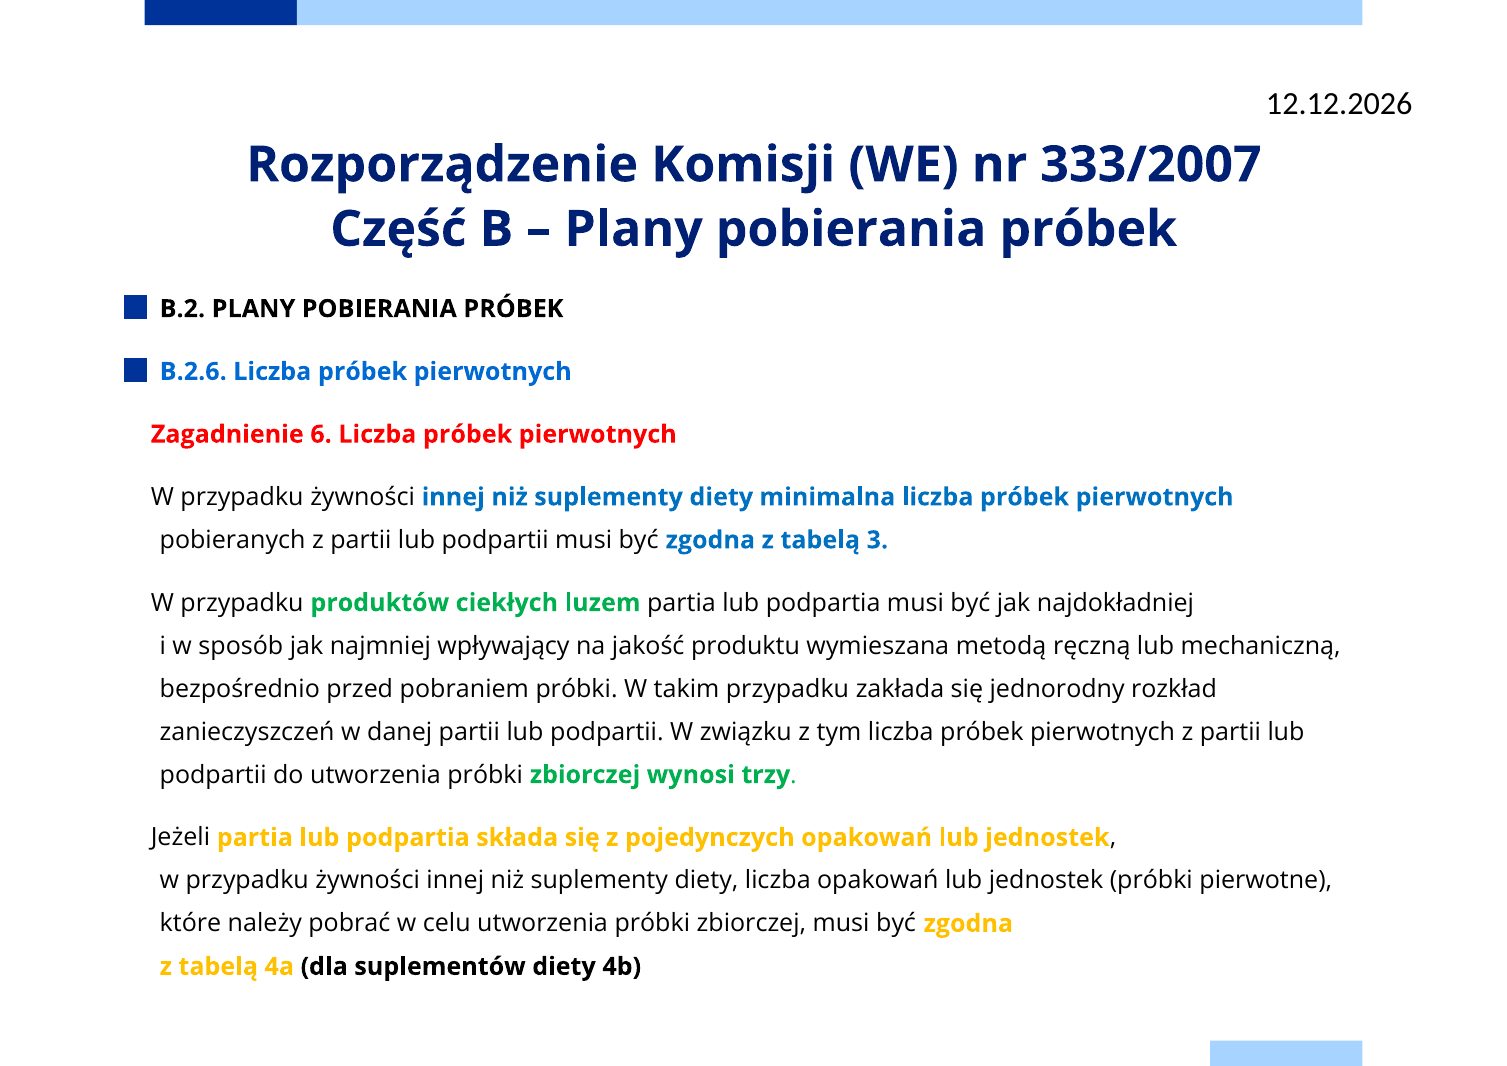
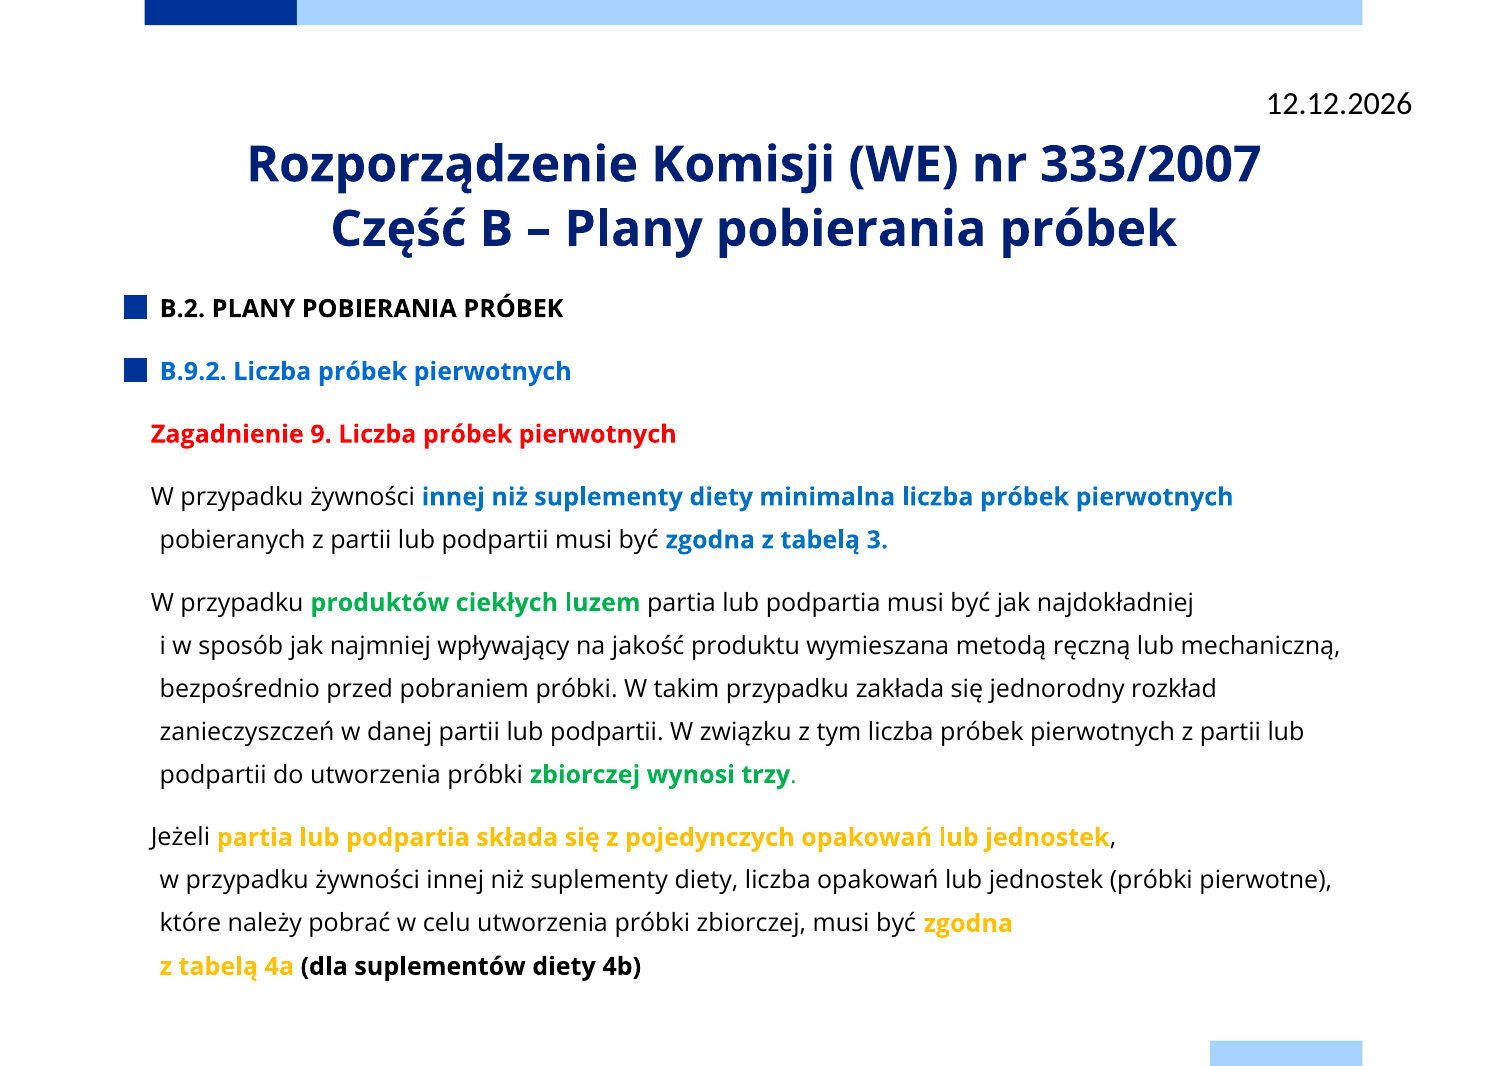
B.2.6: B.2.6 -> B.9.2 (193, 371)
6: 6 -> 9 (321, 434)
